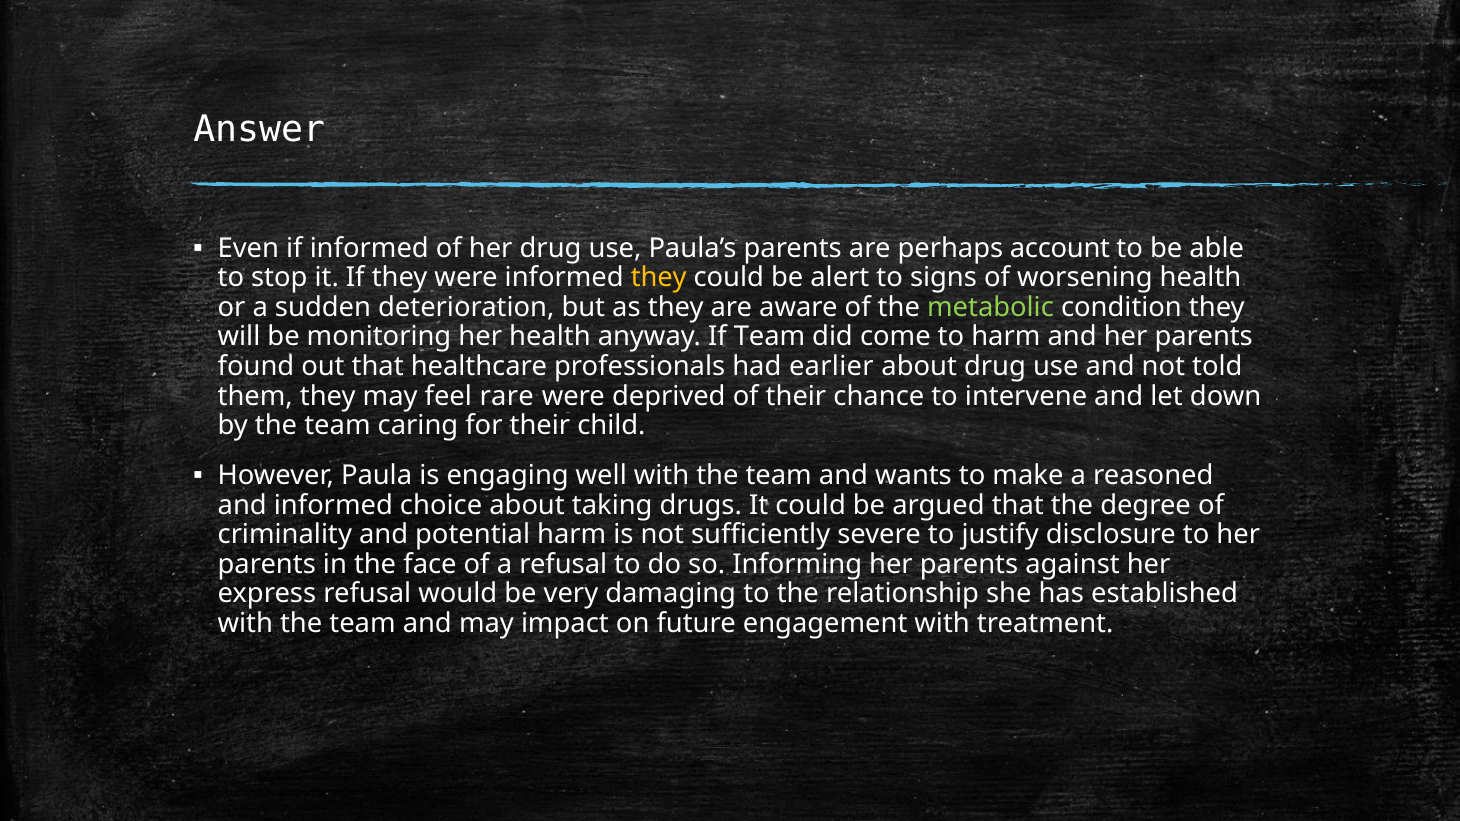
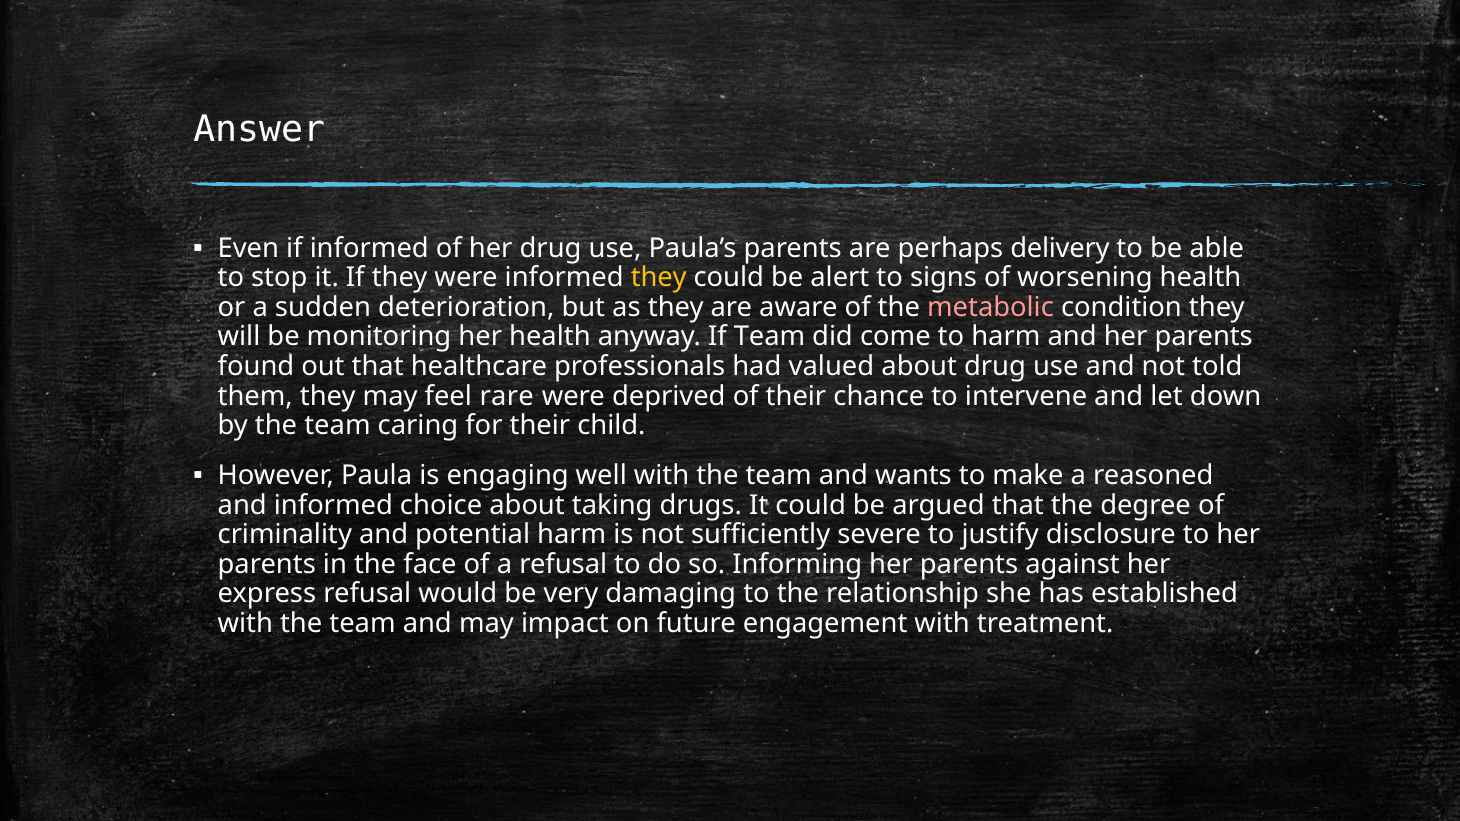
account: account -> delivery (1060, 248)
metabolic colour: light green -> pink (991, 307)
earlier: earlier -> valued (831, 367)
